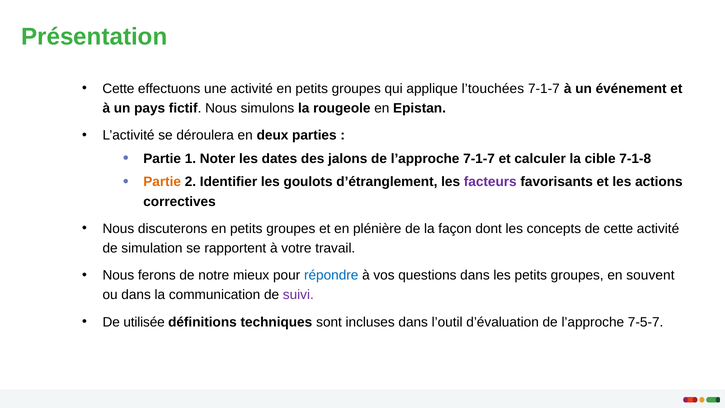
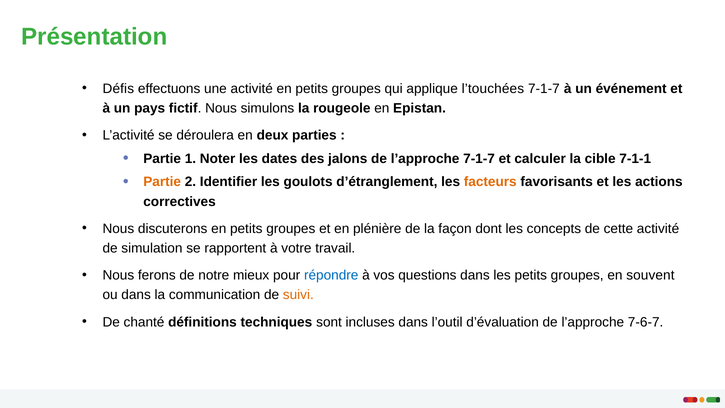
Cette: Cette -> Défis (118, 89)
7-1-8: 7-1-8 -> 7-1-1 (635, 159)
facteurs colour: purple -> orange (490, 182)
suivi colour: purple -> orange (298, 295)
utilisée: utilisée -> chanté (144, 322)
7-5-7: 7-5-7 -> 7-6-7 (646, 322)
